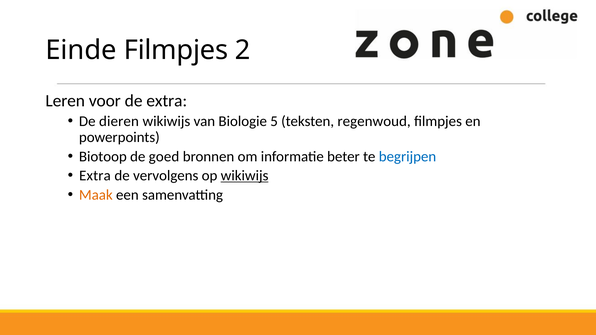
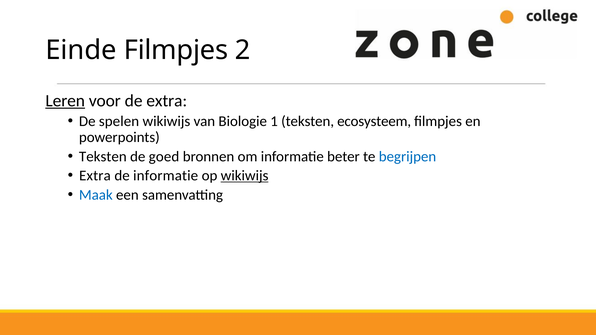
Leren underline: none -> present (65, 101)
dieren: dieren -> spelen (119, 121)
5: 5 -> 1 (274, 121)
regenwoud: regenwoud -> ecosysteem (374, 121)
Biotoop: Biotoop -> Teksten (103, 157)
de vervolgens: vervolgens -> informatie (166, 176)
Maak colour: orange -> blue (96, 195)
